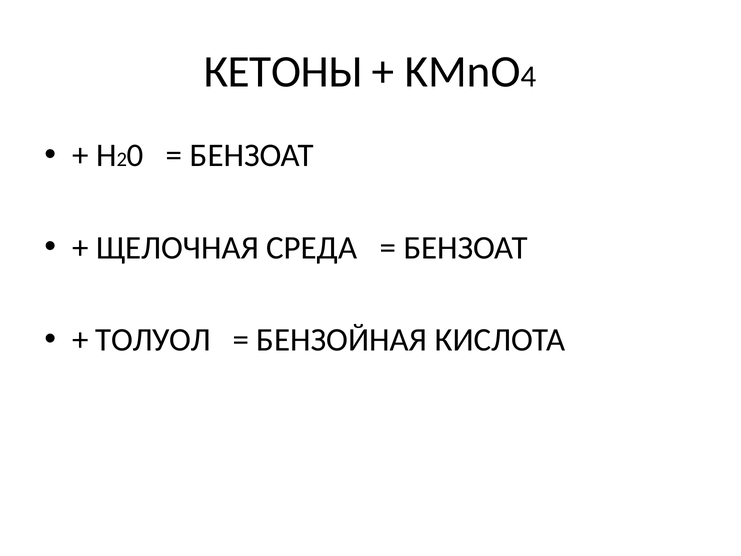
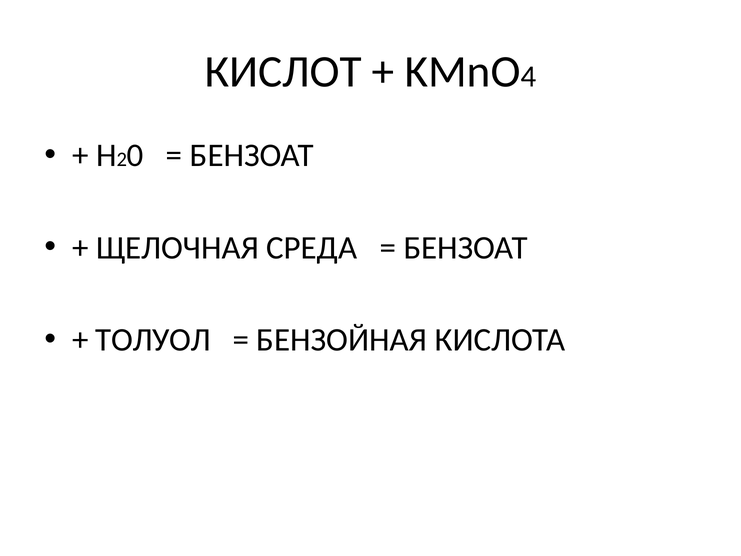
КЕТОНЫ: КЕТОНЫ -> КИСЛОТ (283, 72)
